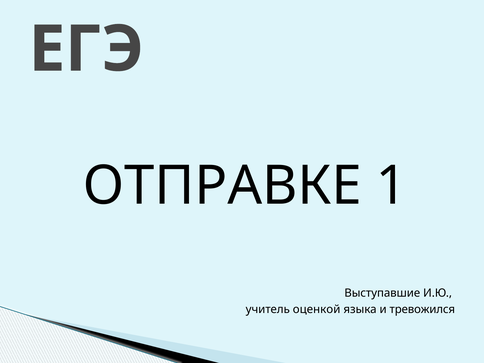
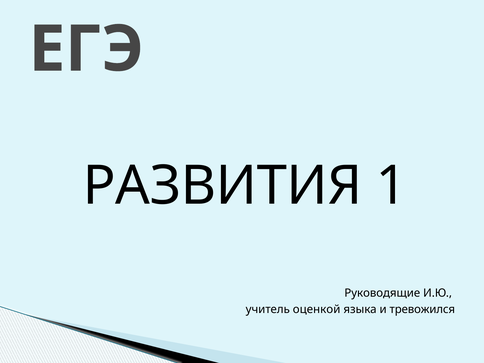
ОТПРАВКЕ: ОТПРАВКЕ -> РАЗВИТИЯ (222, 186)
Выступавшие: Выступавшие -> Руководящие (382, 293)
